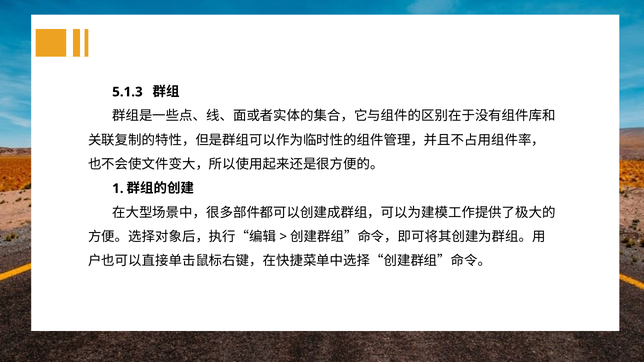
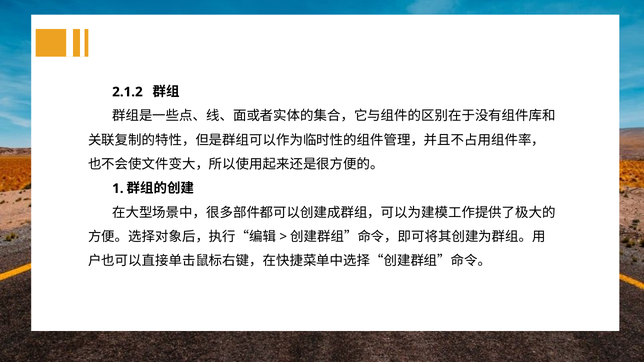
5.1.3: 5.1.3 -> 2.1.2 (127, 92)
